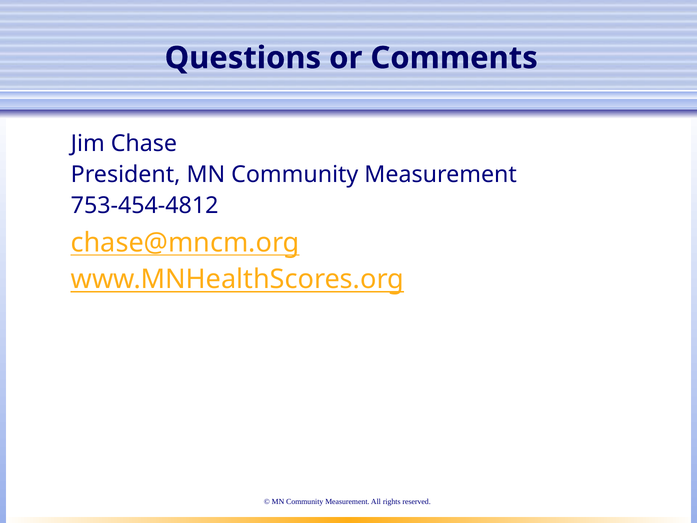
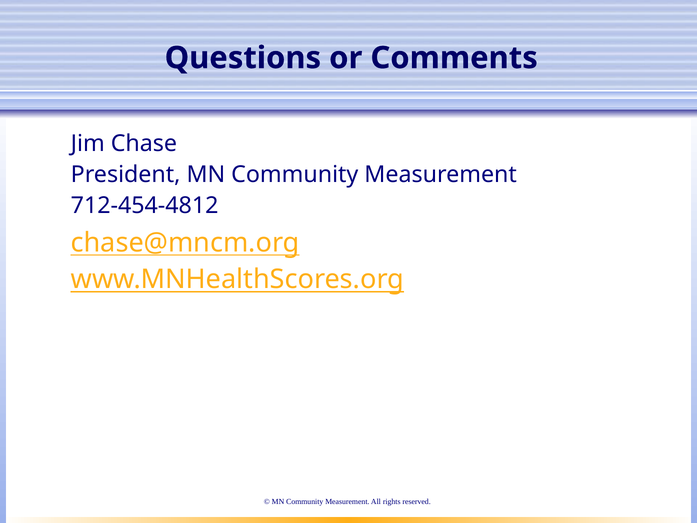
753-454-4812: 753-454-4812 -> 712-454-4812 (145, 205)
